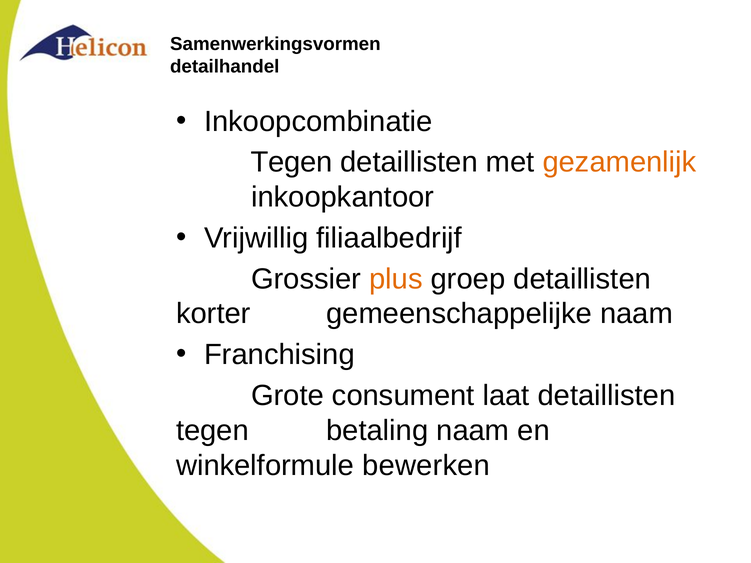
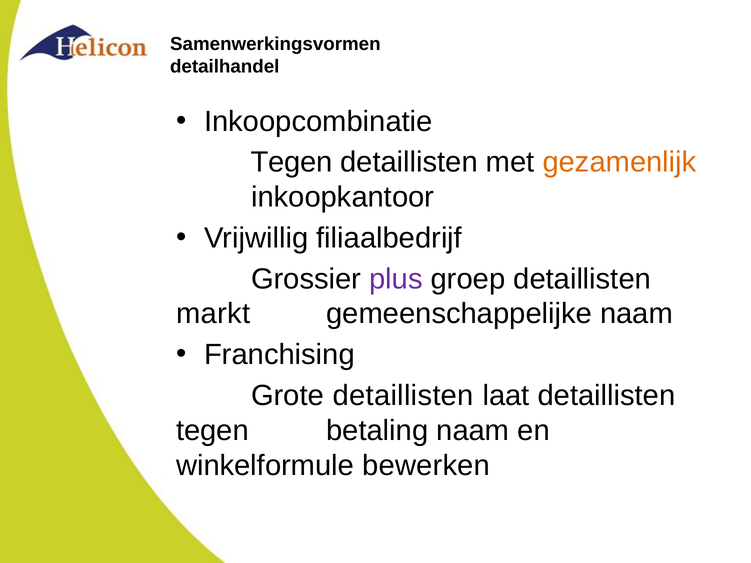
plus colour: orange -> purple (396, 279)
korter: korter -> markt (213, 314)
Grote consument: consument -> detaillisten (403, 396)
